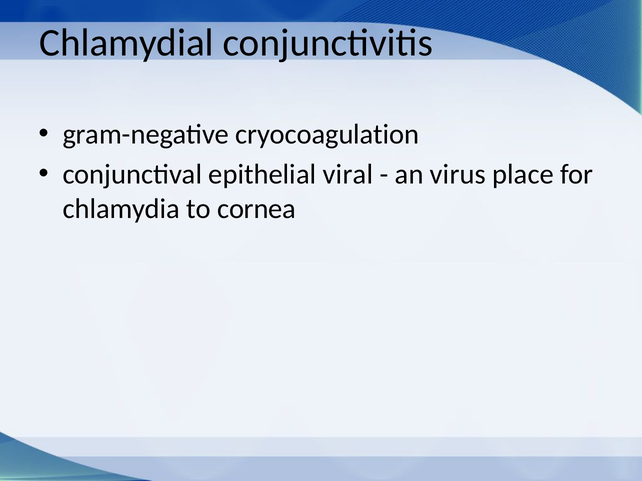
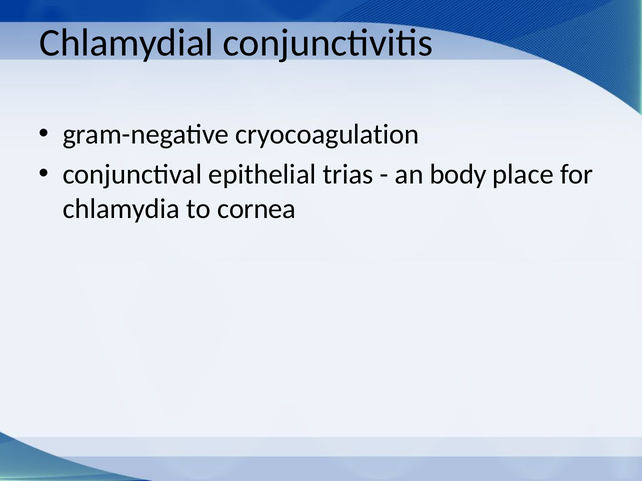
viral: viral -> trias (348, 175)
virus: virus -> body (458, 175)
